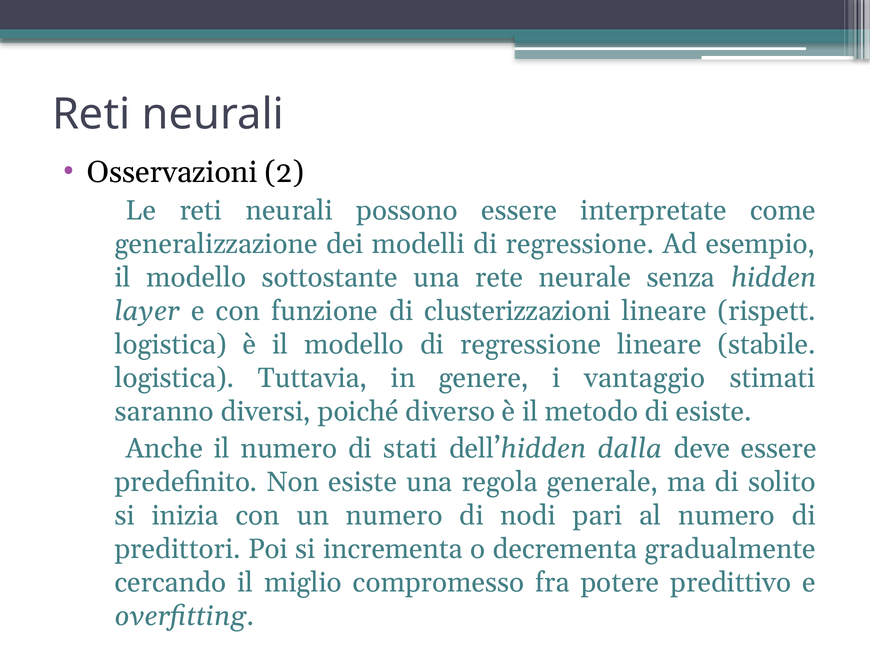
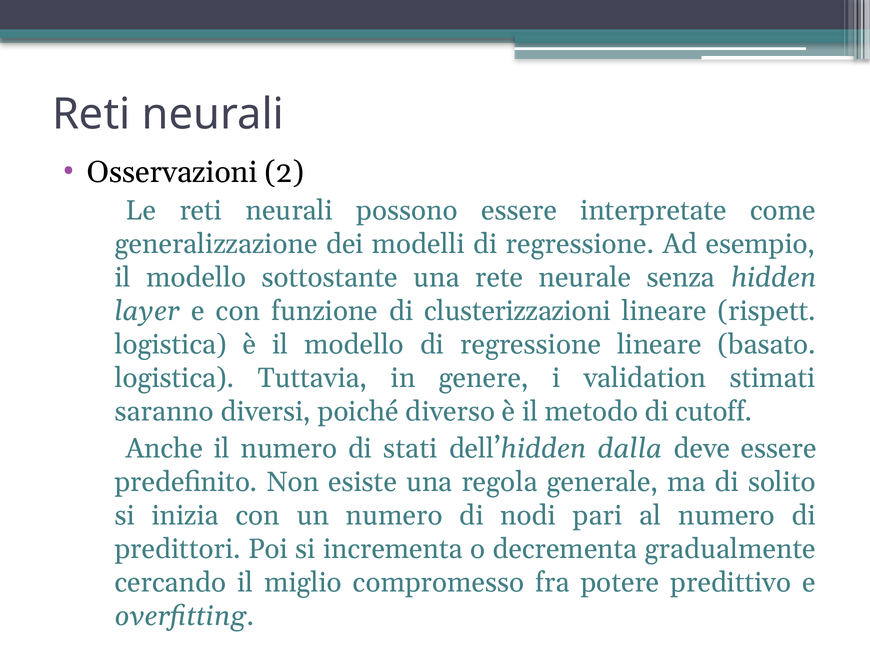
stabile: stabile -> basato (767, 344)
vantaggio: vantaggio -> validation (645, 378)
di esiste: esiste -> cutoff (714, 411)
